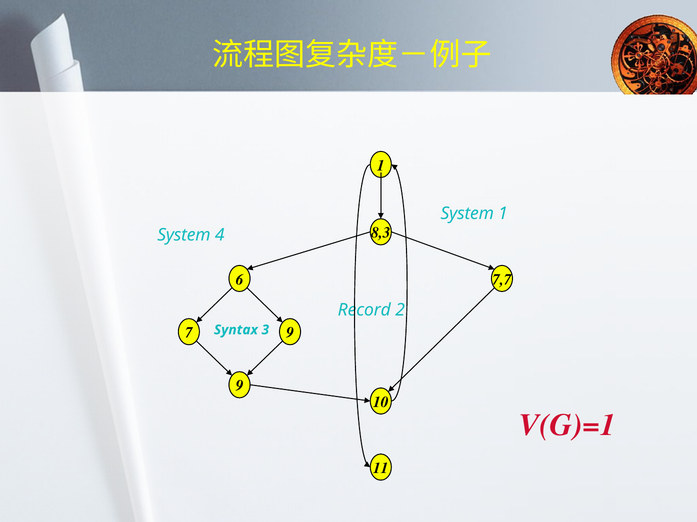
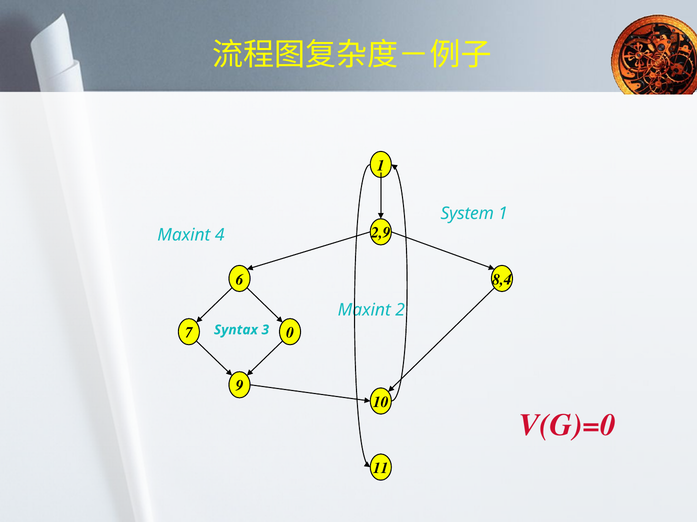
8,3: 8,3 -> 2,9 (381, 233)
System: System -> Maxint (184, 235)
7,7: 7,7 -> 8,4 (502, 280)
Record: Record -> Maxint (364, 310)
7 9: 9 -> 0 (290, 333)
V(G)=1: V(G)=1 -> V(G)=0 (567, 426)
